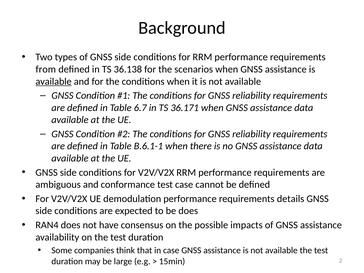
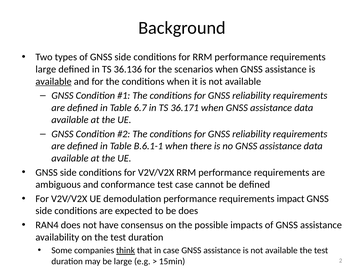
from: from -> large (46, 69)
36.138: 36.138 -> 36.136 (128, 69)
details: details -> impact (291, 199)
think underline: none -> present (126, 250)
